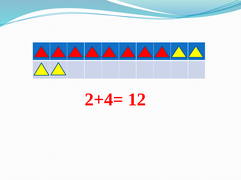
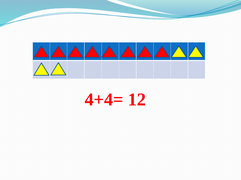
2+4=: 2+4= -> 4+4= (104, 100)
